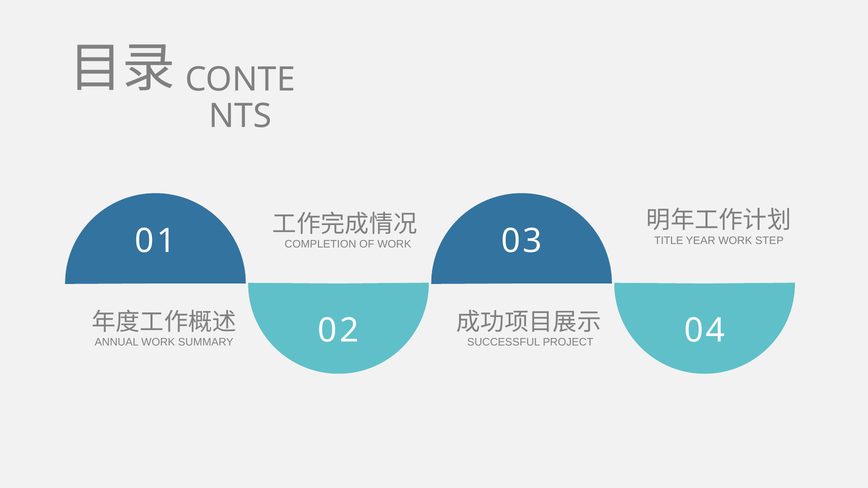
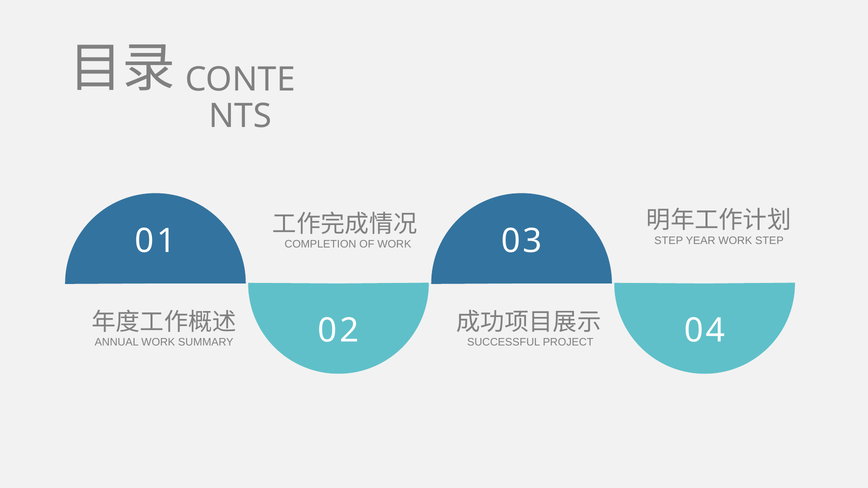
TITLE: TITLE -> STEP (669, 241)
